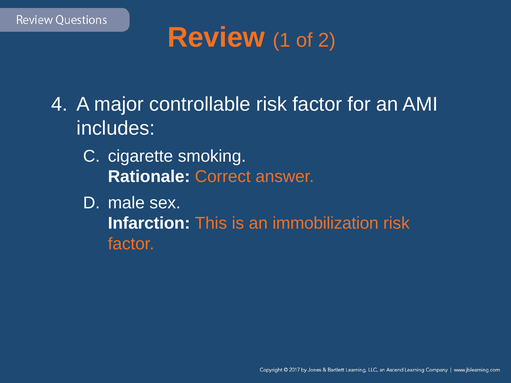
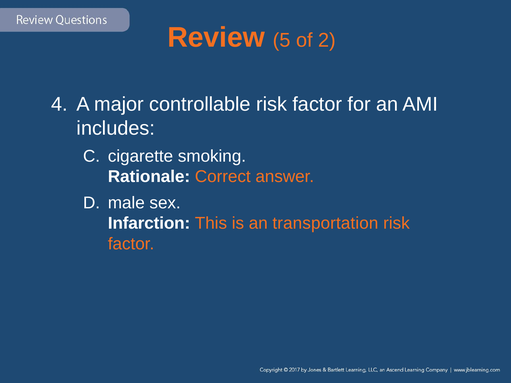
1: 1 -> 5 (282, 40)
immobilization: immobilization -> transportation (325, 224)
